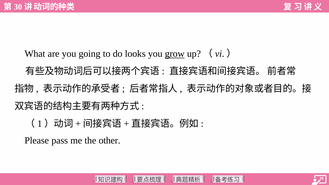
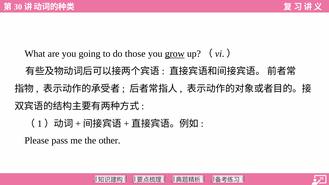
looks: looks -> those (135, 54)
